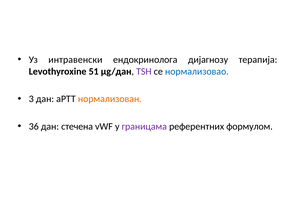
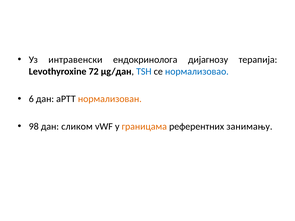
51: 51 -> 72 (94, 71)
TSH colour: purple -> blue (144, 71)
3: 3 -> 6 (31, 99)
36: 36 -> 98 (34, 127)
стечена: стечена -> сликом (77, 127)
границама colour: purple -> orange (144, 127)
формулом: формулом -> занимању (249, 127)
